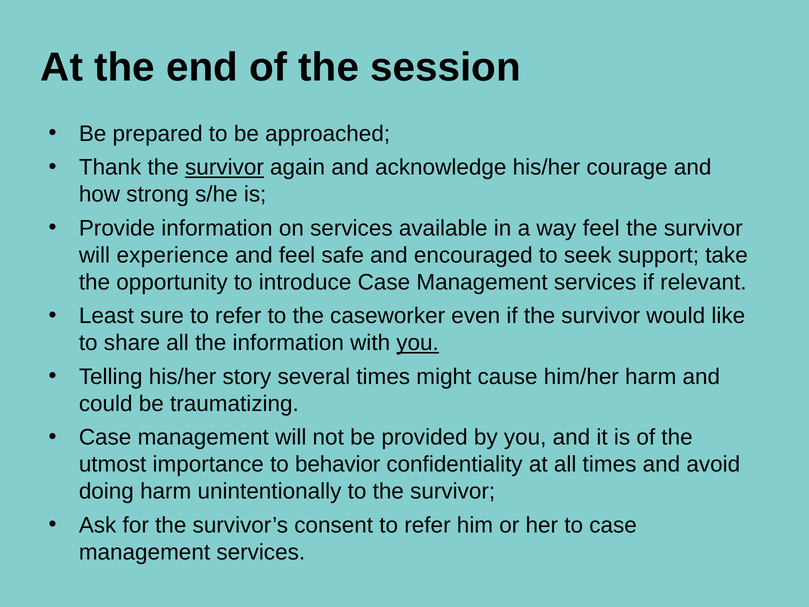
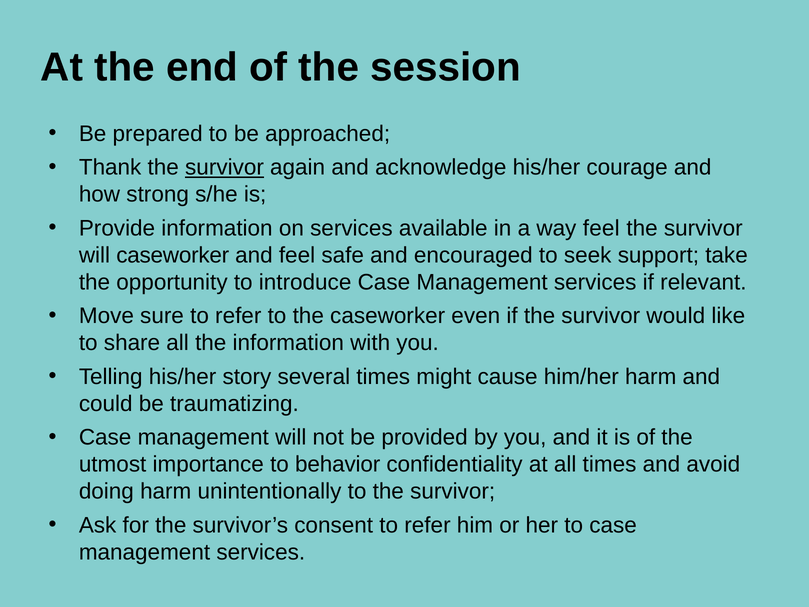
will experience: experience -> caseworker (173, 255)
Least: Least -> Move (106, 316)
you underline: present -> none (418, 343)
